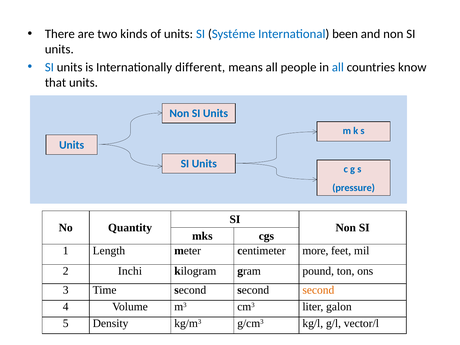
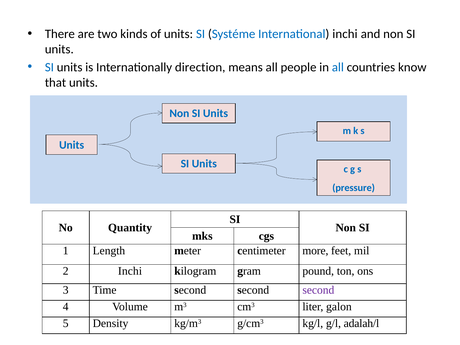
International been: been -> inchi (345, 34)
different: different -> direction (200, 67)
second colour: orange -> purple (318, 290)
vector/l: vector/l -> adalah/l (361, 323)
